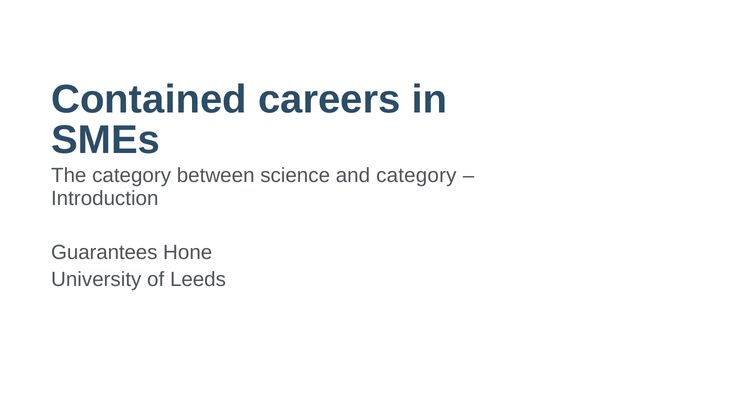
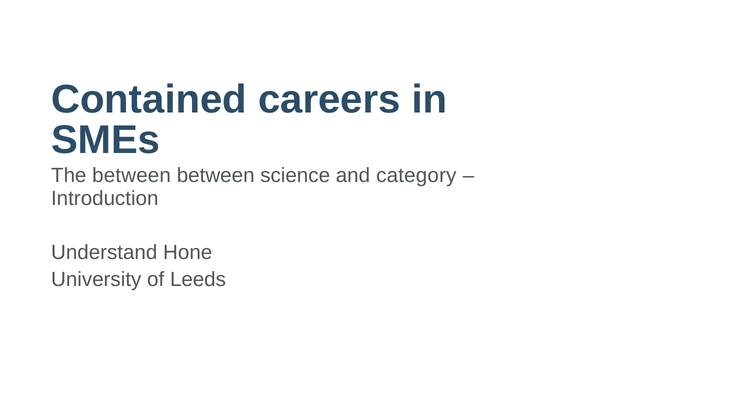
The category: category -> between (132, 176)
Guarantees: Guarantees -> Understand (104, 253)
